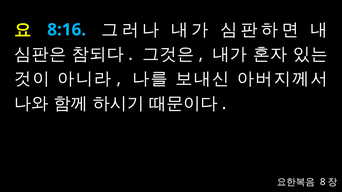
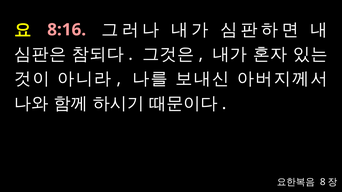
8:16 colour: light blue -> pink (67, 30)
